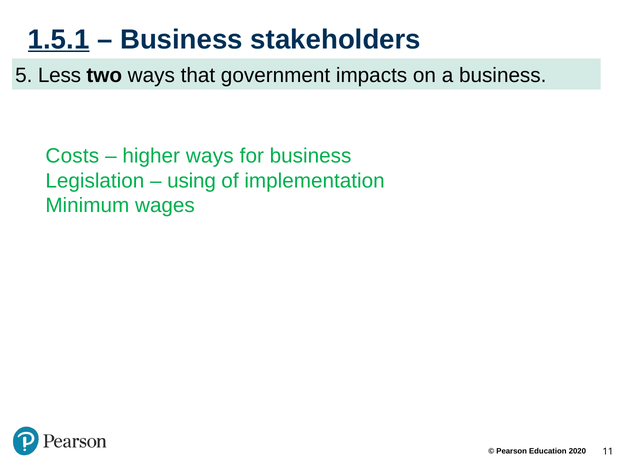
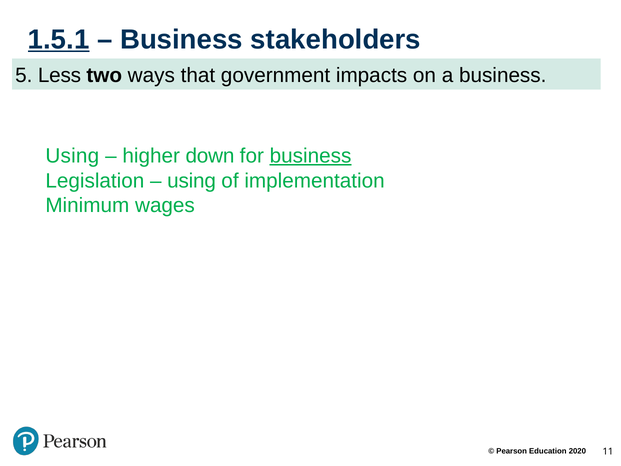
Costs: Costs -> Using (72, 156)
higher ways: ways -> down (210, 156)
business underline: none -> present (311, 156)
